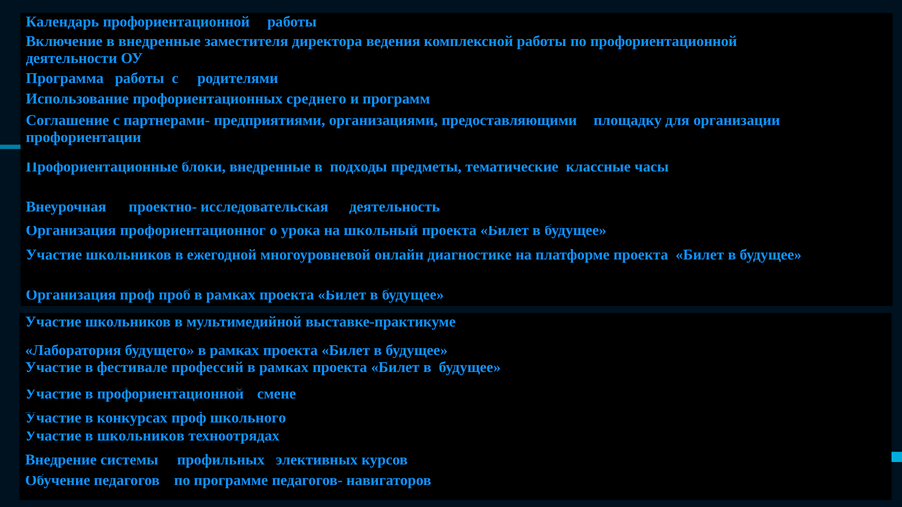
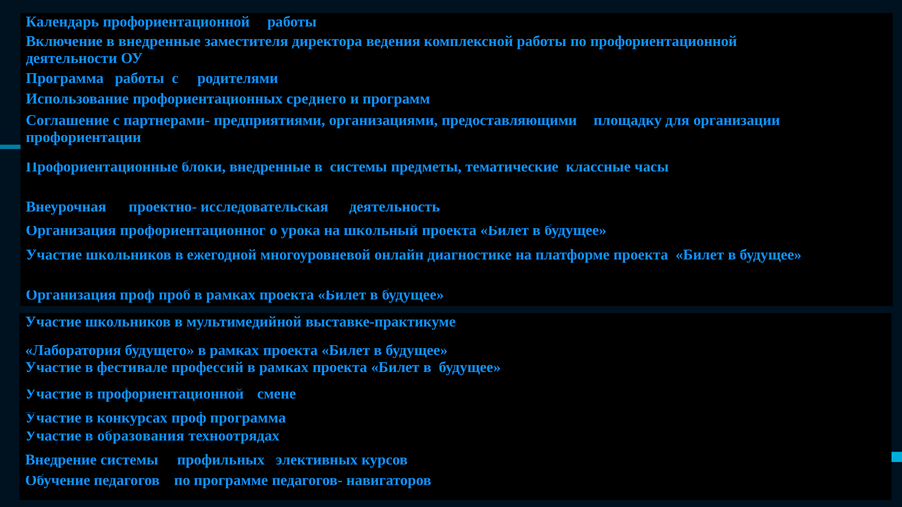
в подходы: подходы -> системы (359, 167)
проф школьного: школьного -> программа (248, 418)
в школьников: школьников -> образования (141, 436)
